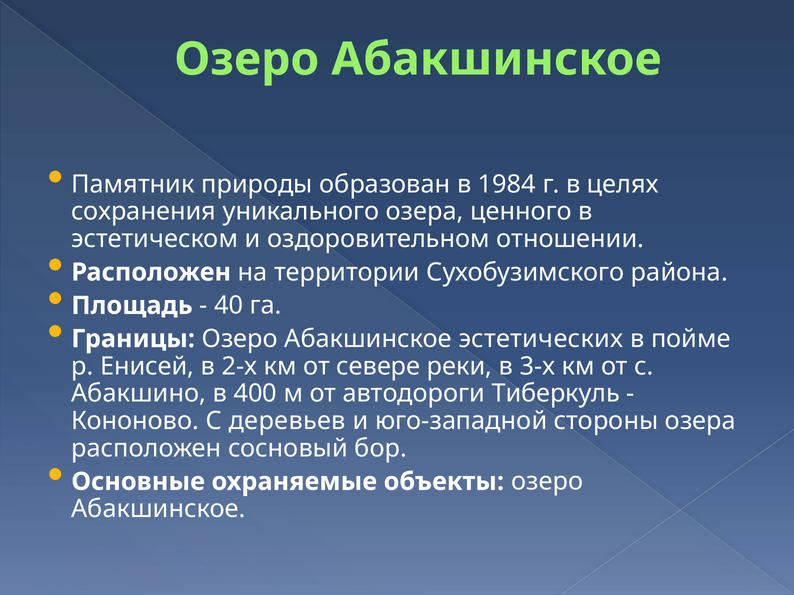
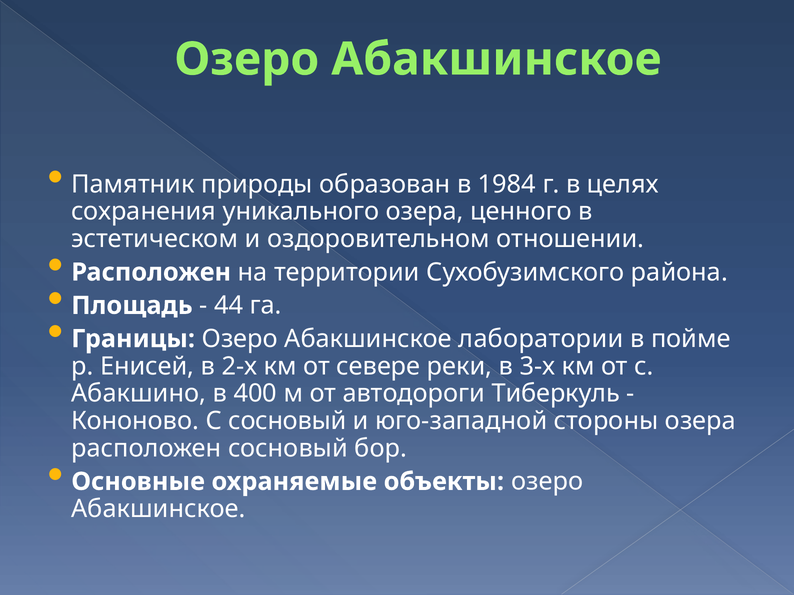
40: 40 -> 44 (229, 306)
эстетических: эстетических -> лаборатории (541, 339)
С деревьев: деревьев -> сосновый (287, 421)
